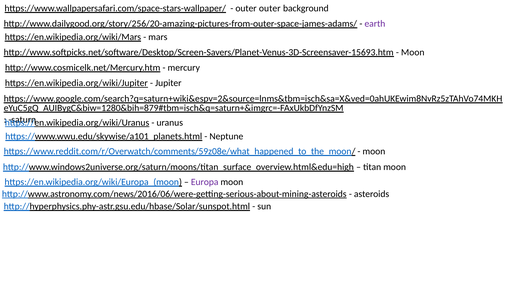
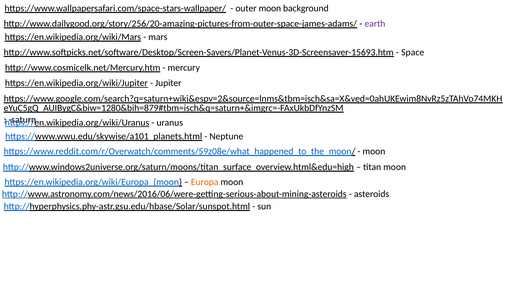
outer outer: outer -> moon (270, 8)
Moon: Moon -> Space (413, 52)
Europa colour: purple -> orange (205, 182)
